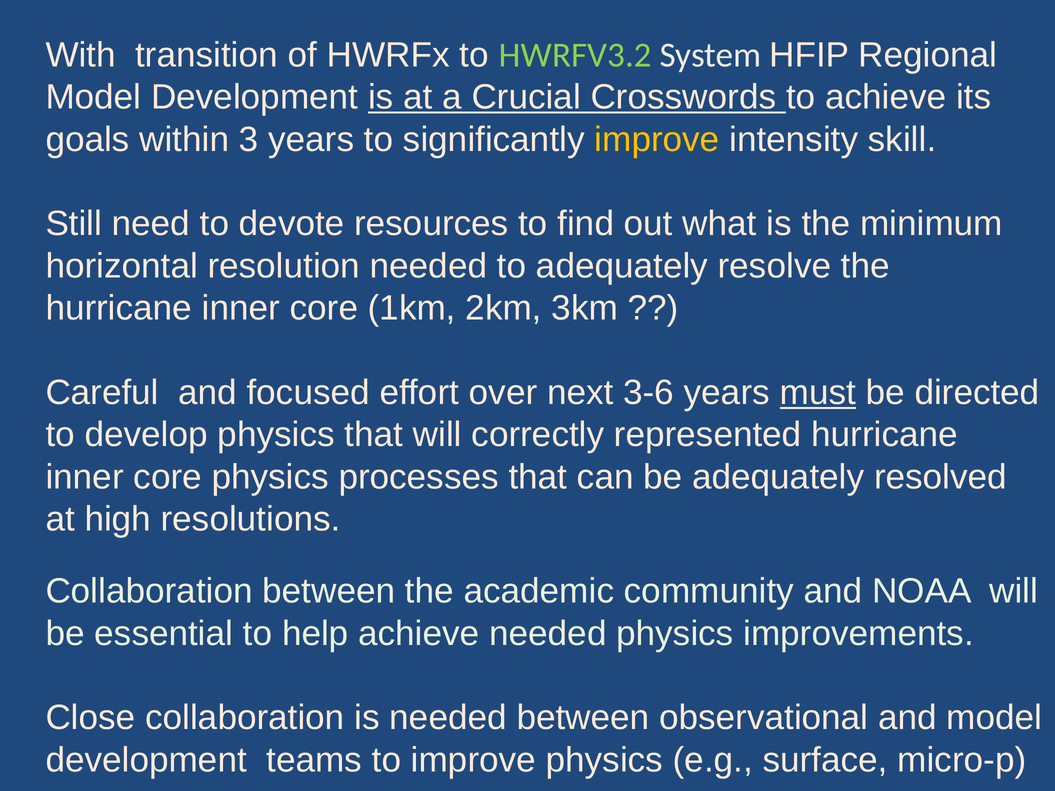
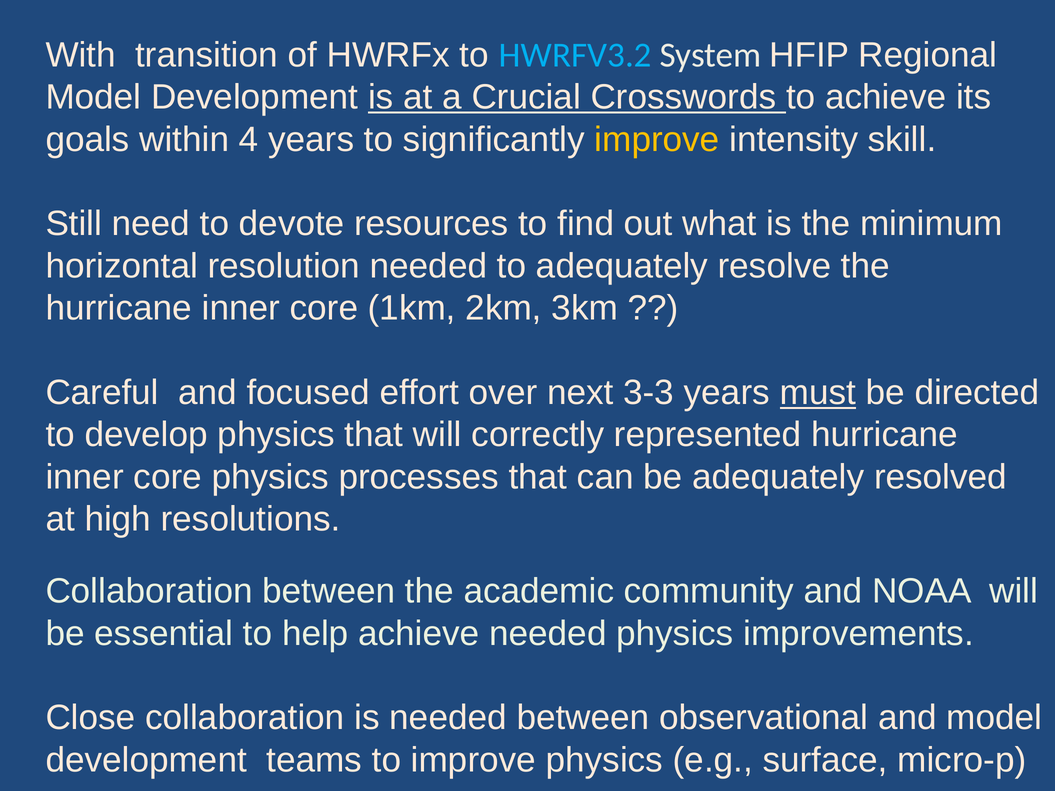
HWRFV3.2 colour: light green -> light blue (575, 55)
3: 3 -> 4 (249, 139)
3-6: 3-6 -> 3-3 (649, 393)
